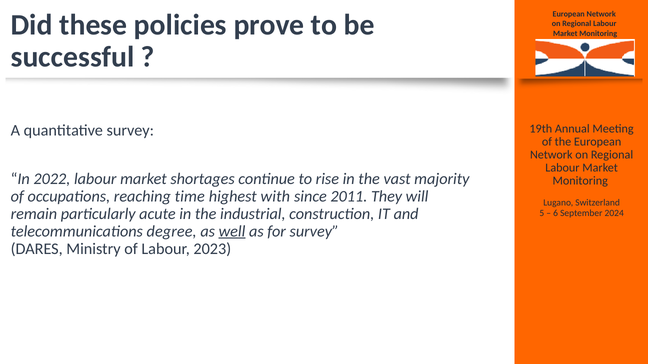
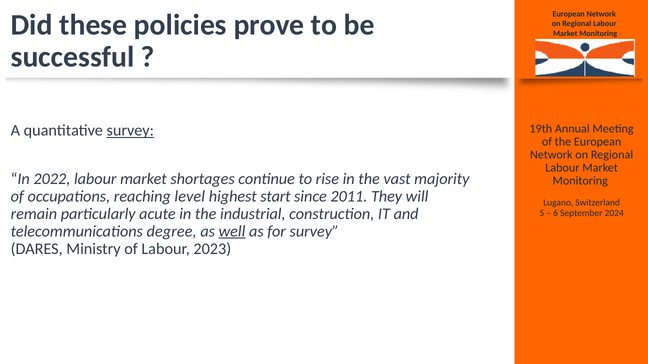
survey underline: none -> present (130, 131)
time: time -> level (190, 197)
with: with -> start (275, 197)
